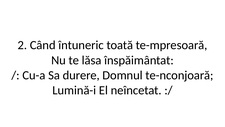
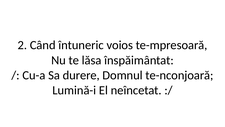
toată: toată -> voios (120, 45)
